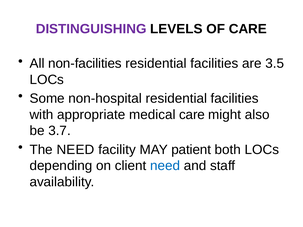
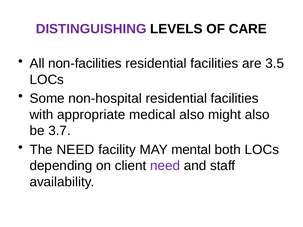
medical care: care -> also (192, 115)
patient: patient -> mental (191, 150)
need colour: blue -> purple (165, 166)
